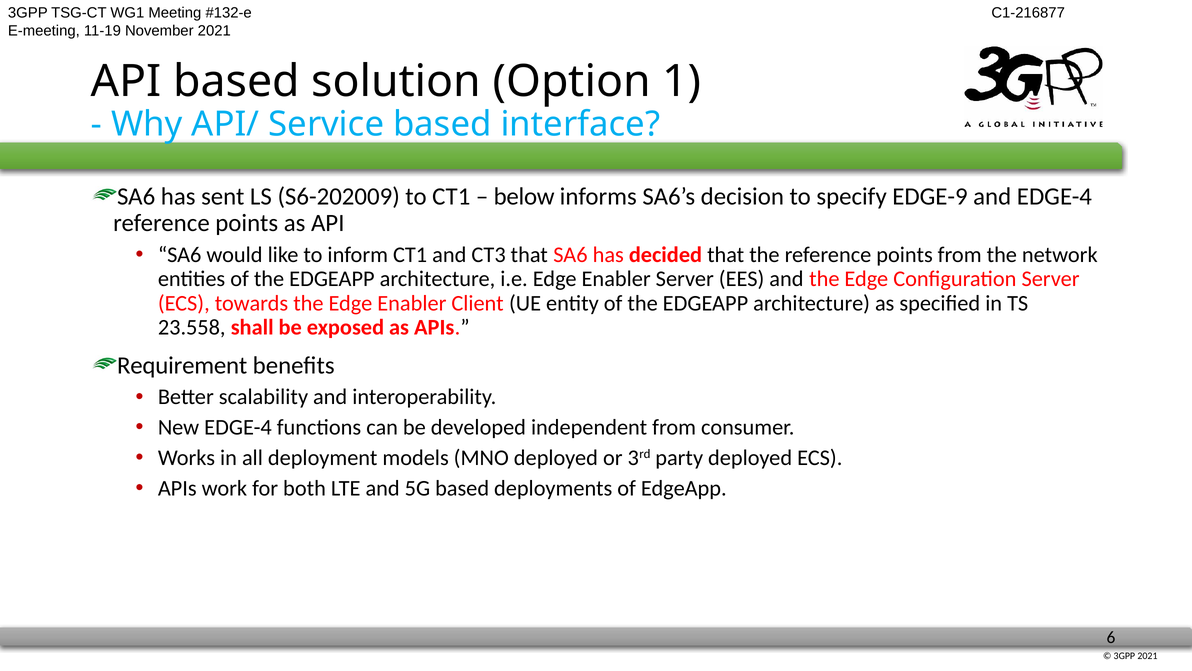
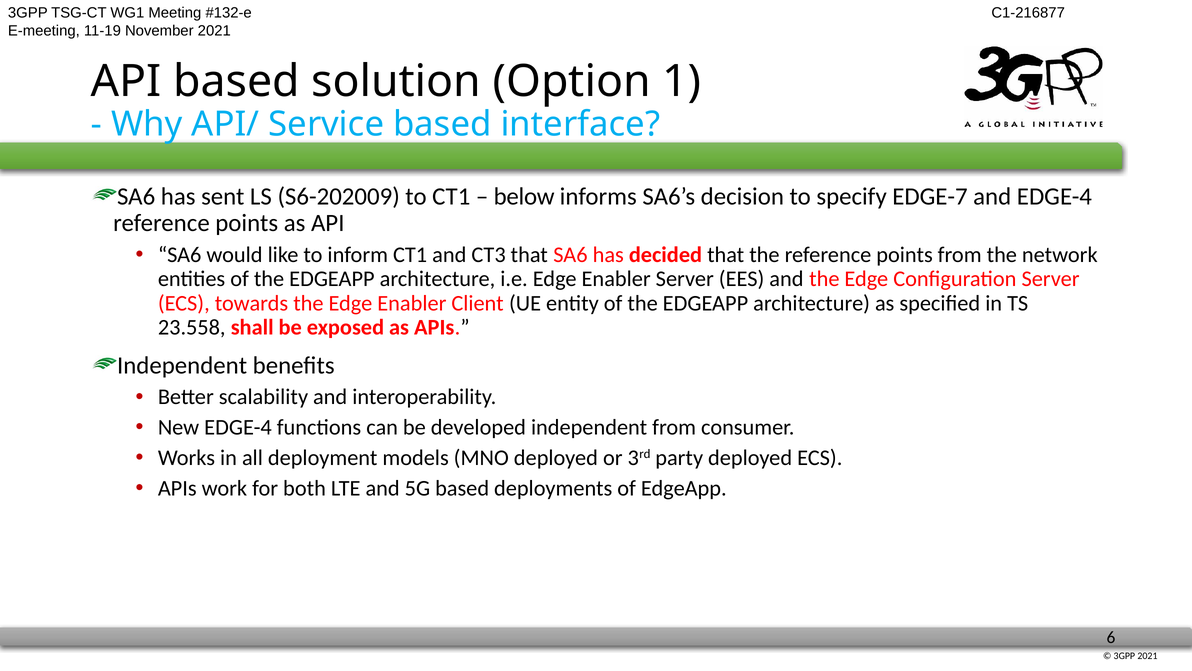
EDGE-9: EDGE-9 -> EDGE-7 (930, 196)
Requirement: Requirement -> Independent (182, 365)
